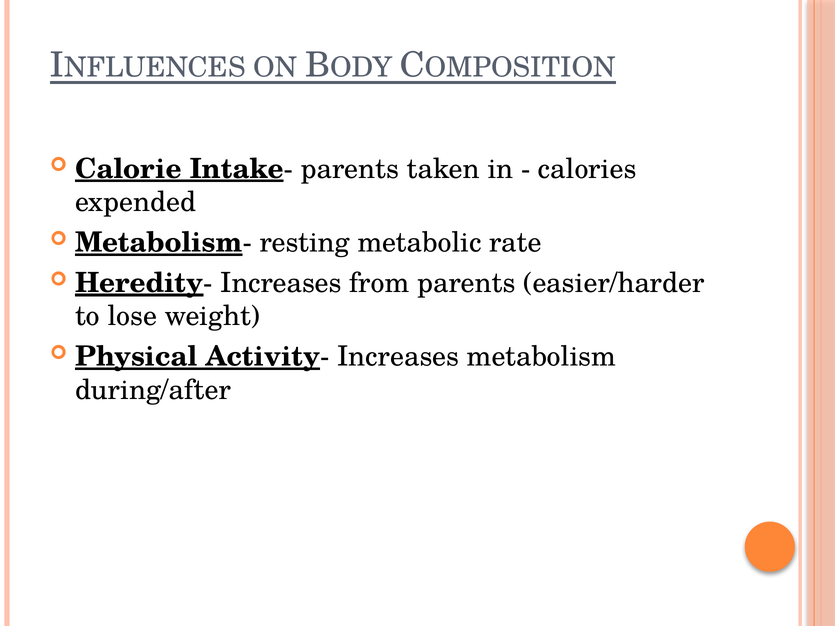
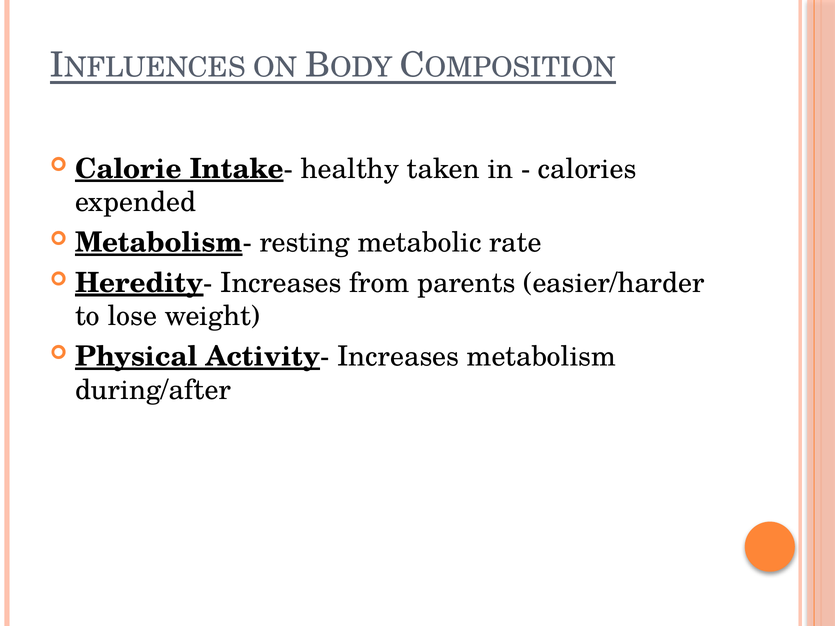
Intake- parents: parents -> healthy (350, 169)
